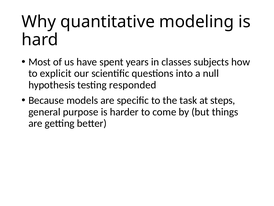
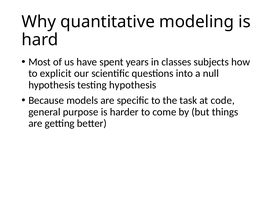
testing responded: responded -> hypothesis (133, 85)
steps: steps -> code (223, 100)
